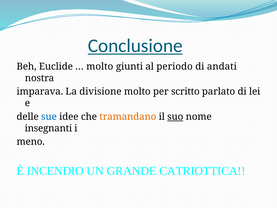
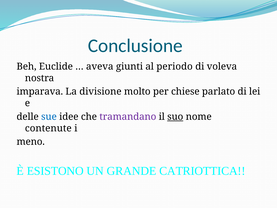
Conclusione underline: present -> none (135, 46)
molto: molto -> aveva (100, 66)
andati: andati -> voleva (222, 66)
scritto: scritto -> chiese (185, 92)
tramandano colour: orange -> purple (128, 117)
insegnanti: insegnanti -> contenute (48, 128)
INCENDIO: INCENDIO -> ESISTONO (55, 171)
